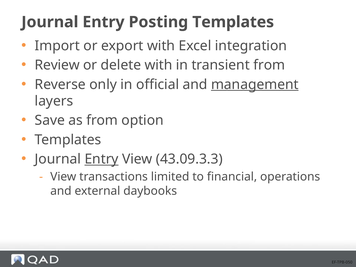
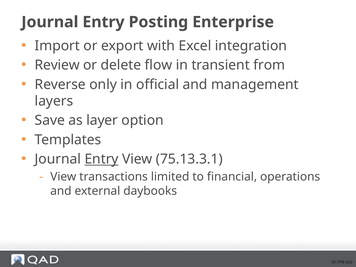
Posting Templates: Templates -> Enterprise (233, 22)
delete with: with -> flow (158, 65)
management underline: present -> none (255, 84)
as from: from -> layer (102, 120)
43.09.3.3: 43.09.3.3 -> 75.13.3.1 (189, 159)
